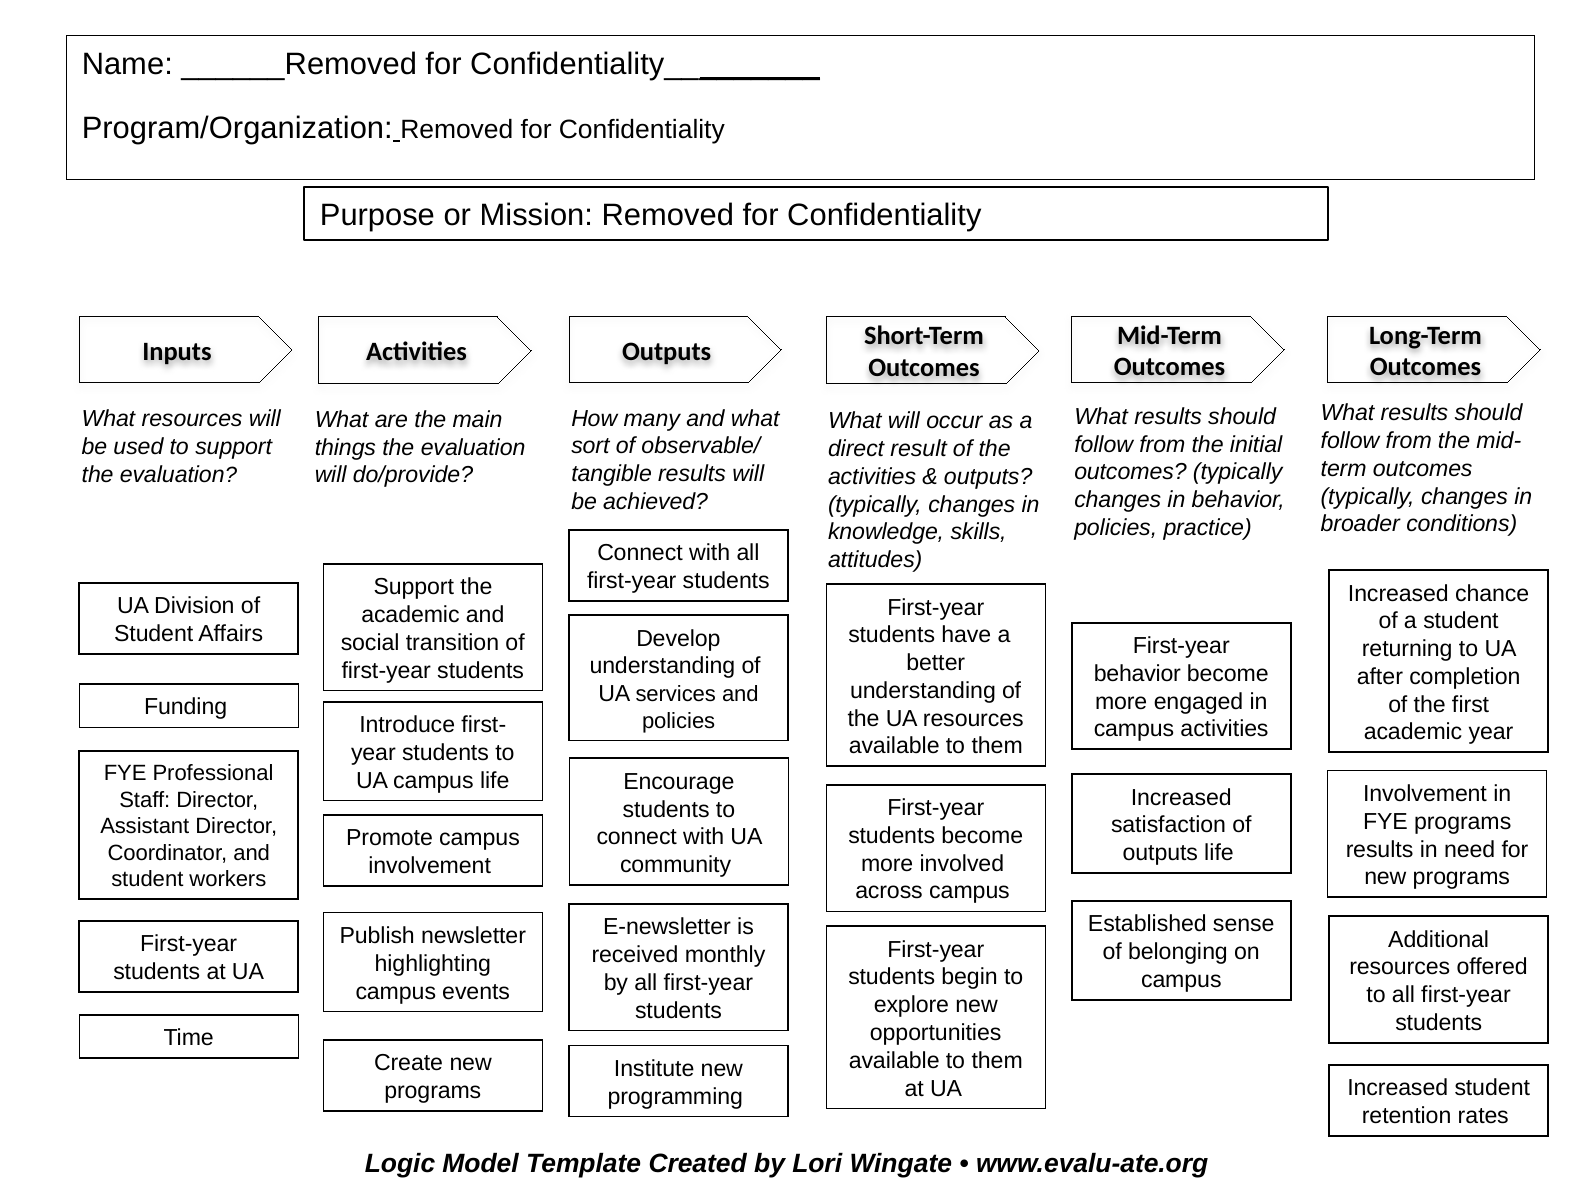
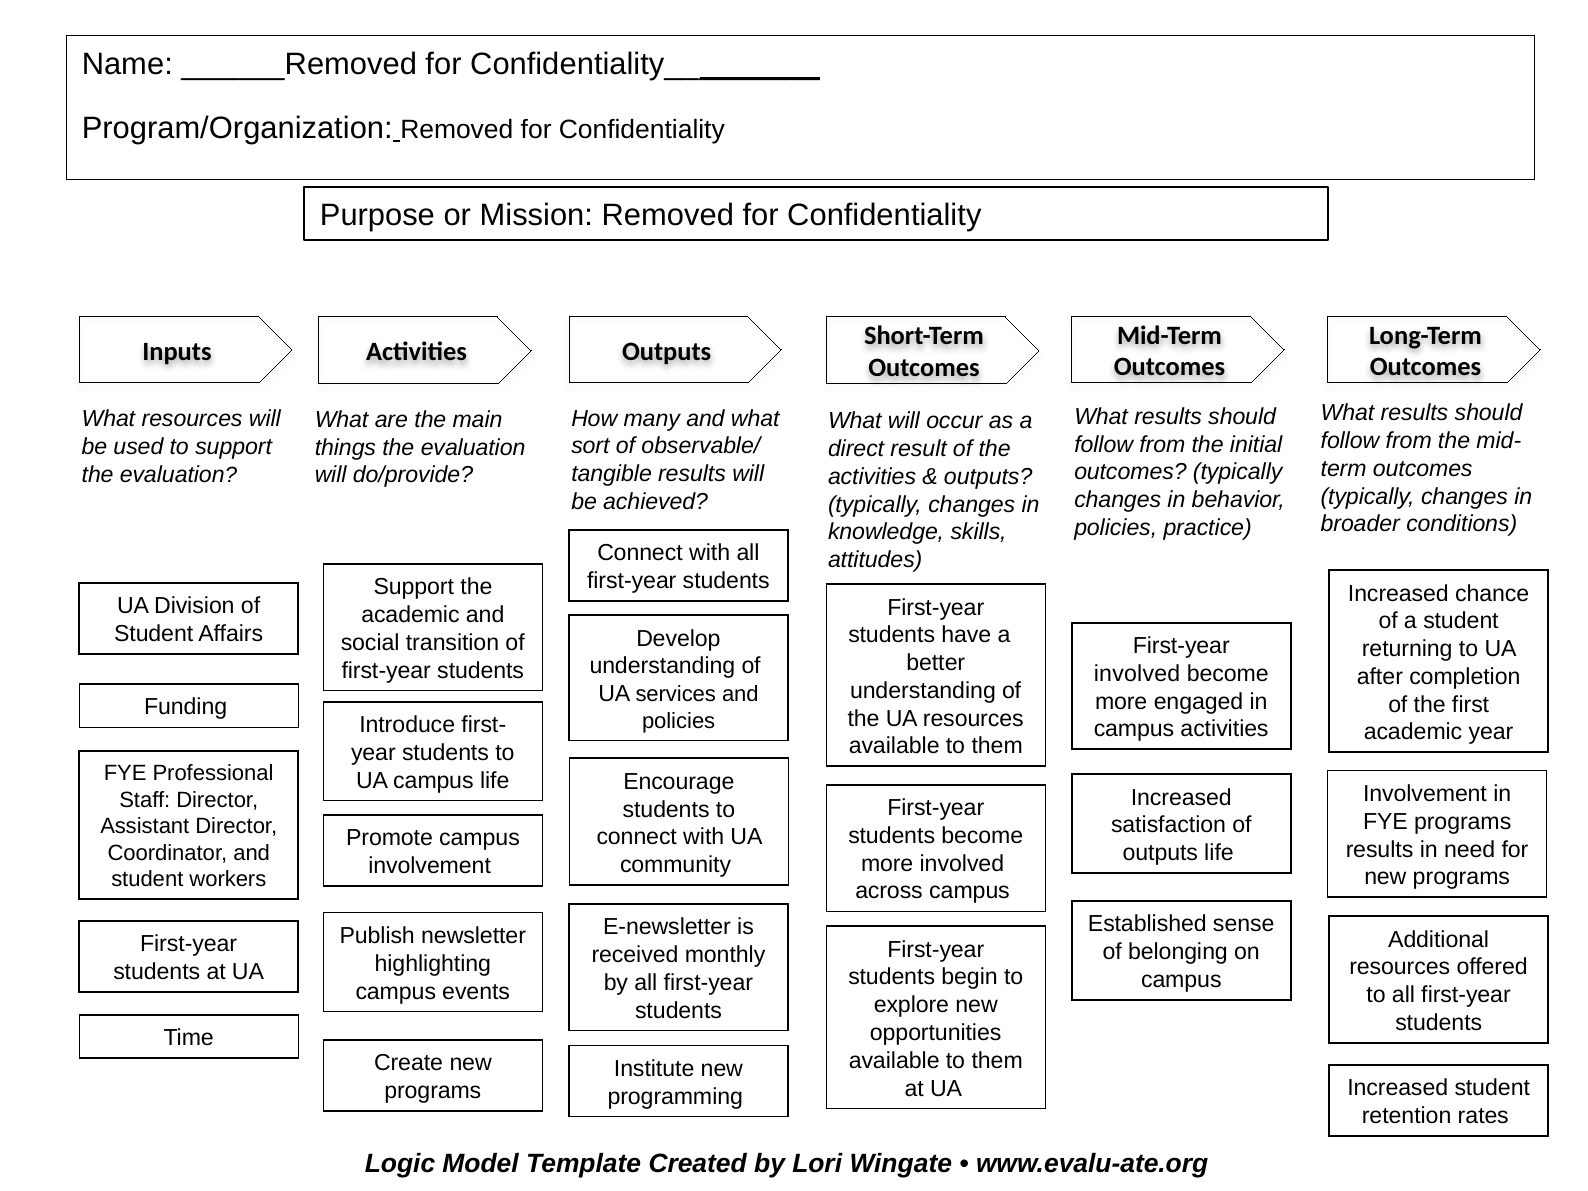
behavior: behavior -> involved (1137, 674)
